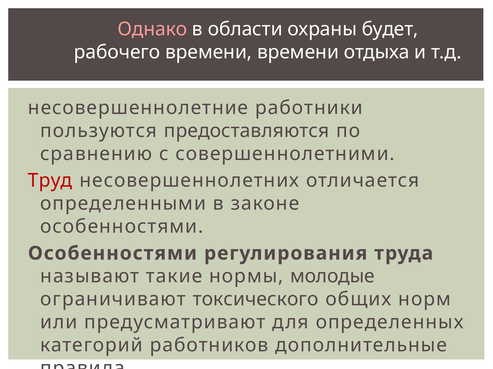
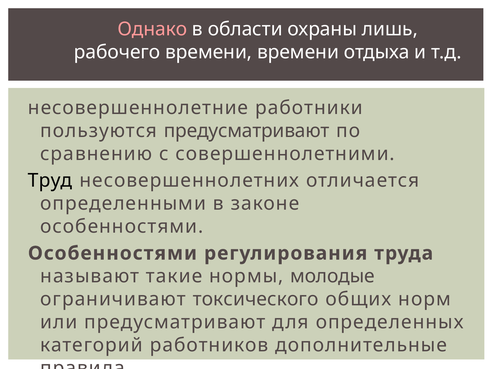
будет: будет -> лишь (390, 29)
пользуются предоставляются: предоставляются -> предусматривают (247, 131)
Труд colour: red -> black (50, 181)
